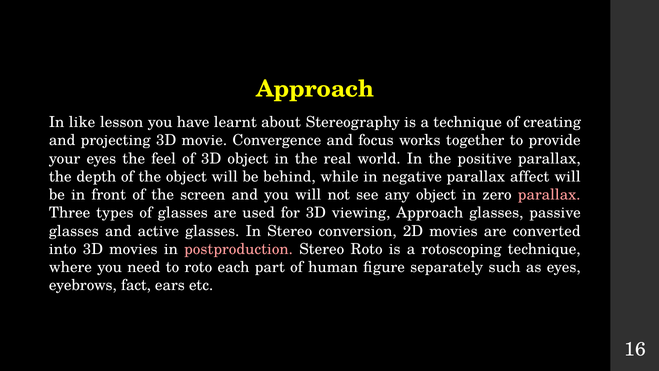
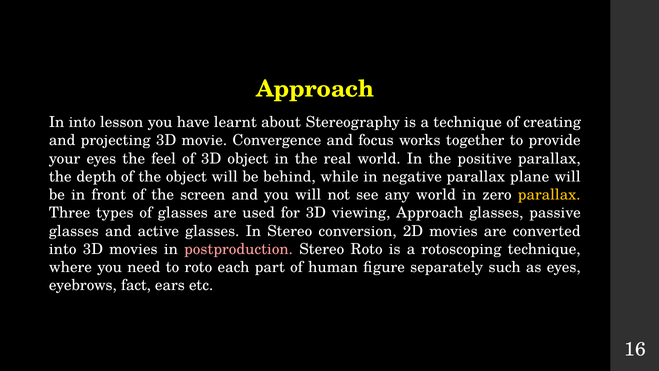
In like: like -> into (82, 122)
affect: affect -> plane (530, 177)
any object: object -> world (436, 195)
parallax colour: pink -> yellow (549, 195)
